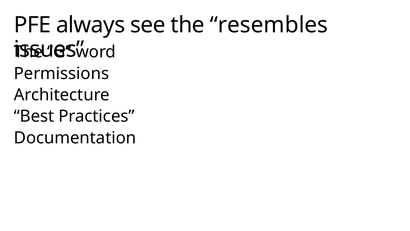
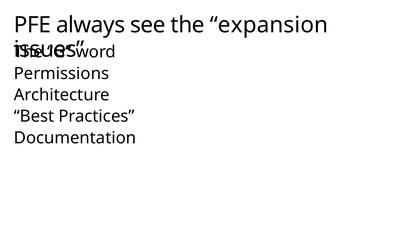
resembles: resembles -> expansion (269, 25)
